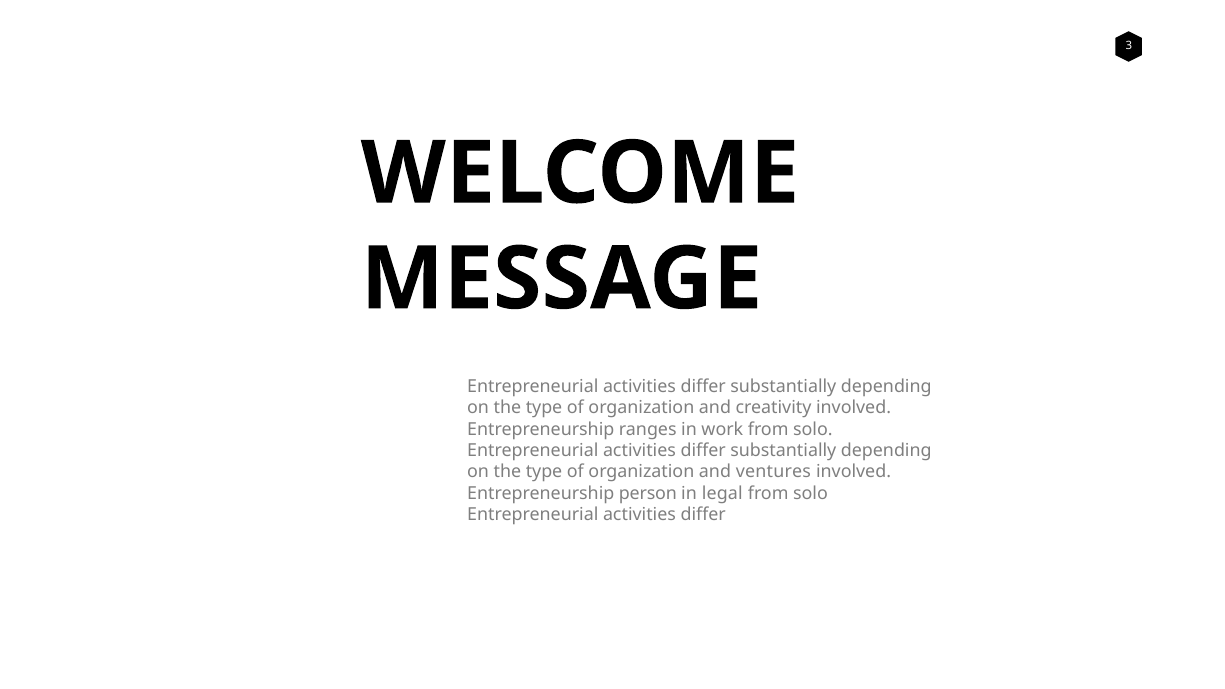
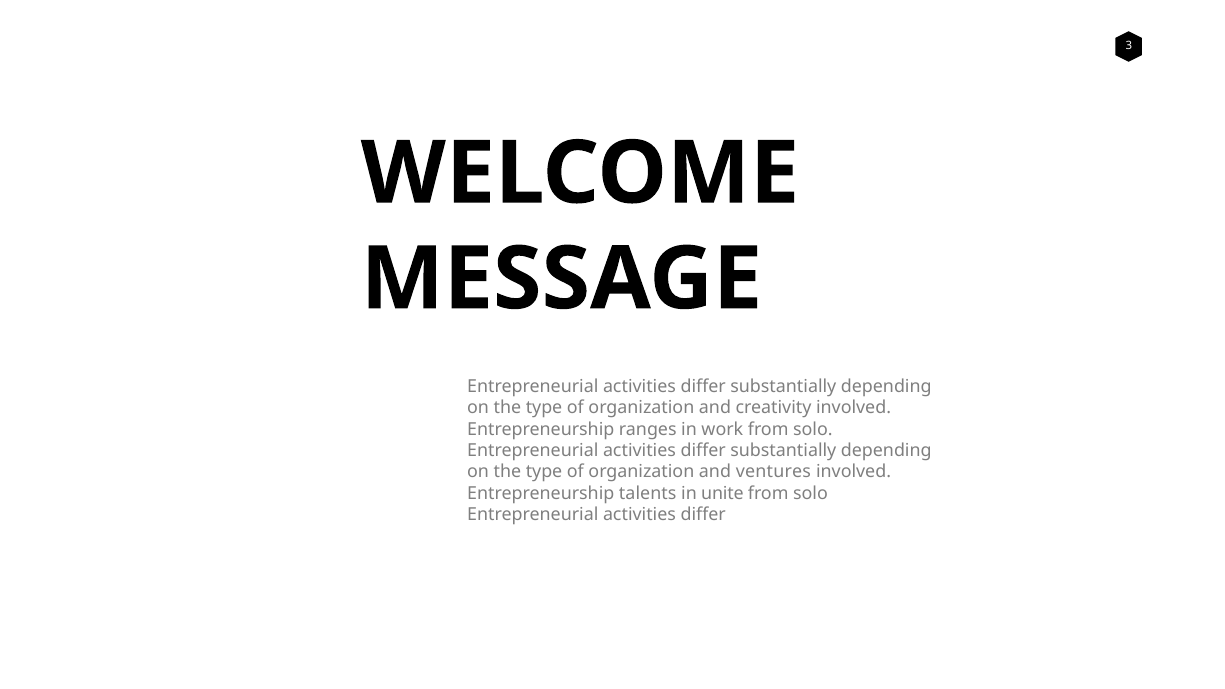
person: person -> talents (648, 494)
legal: legal -> unite (722, 494)
